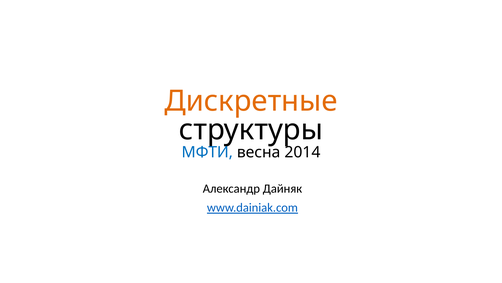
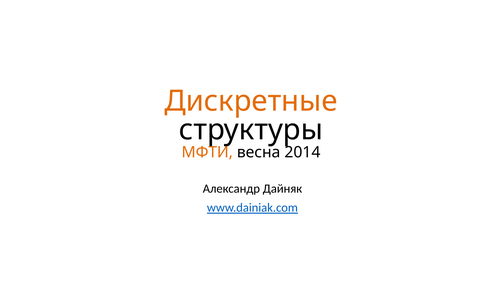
МФТИ colour: blue -> orange (207, 152)
